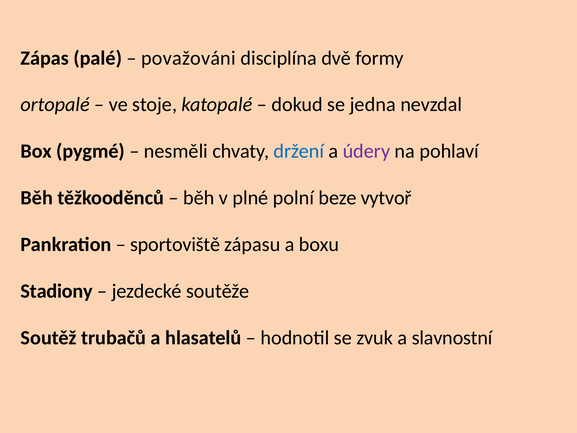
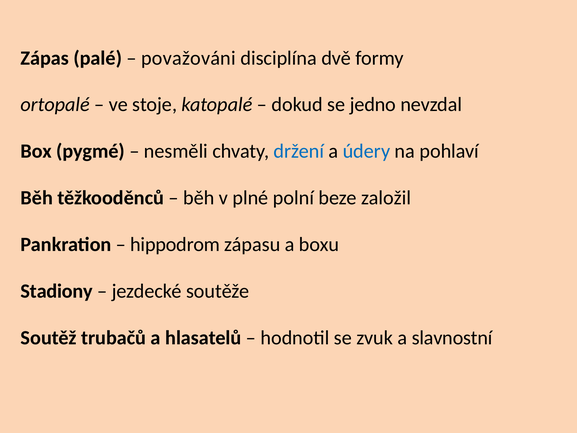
jedna: jedna -> jedno (373, 105)
údery colour: purple -> blue (366, 151)
vytvoř: vytvoř -> založil (386, 198)
sportoviště: sportoviště -> hippodrom (175, 244)
